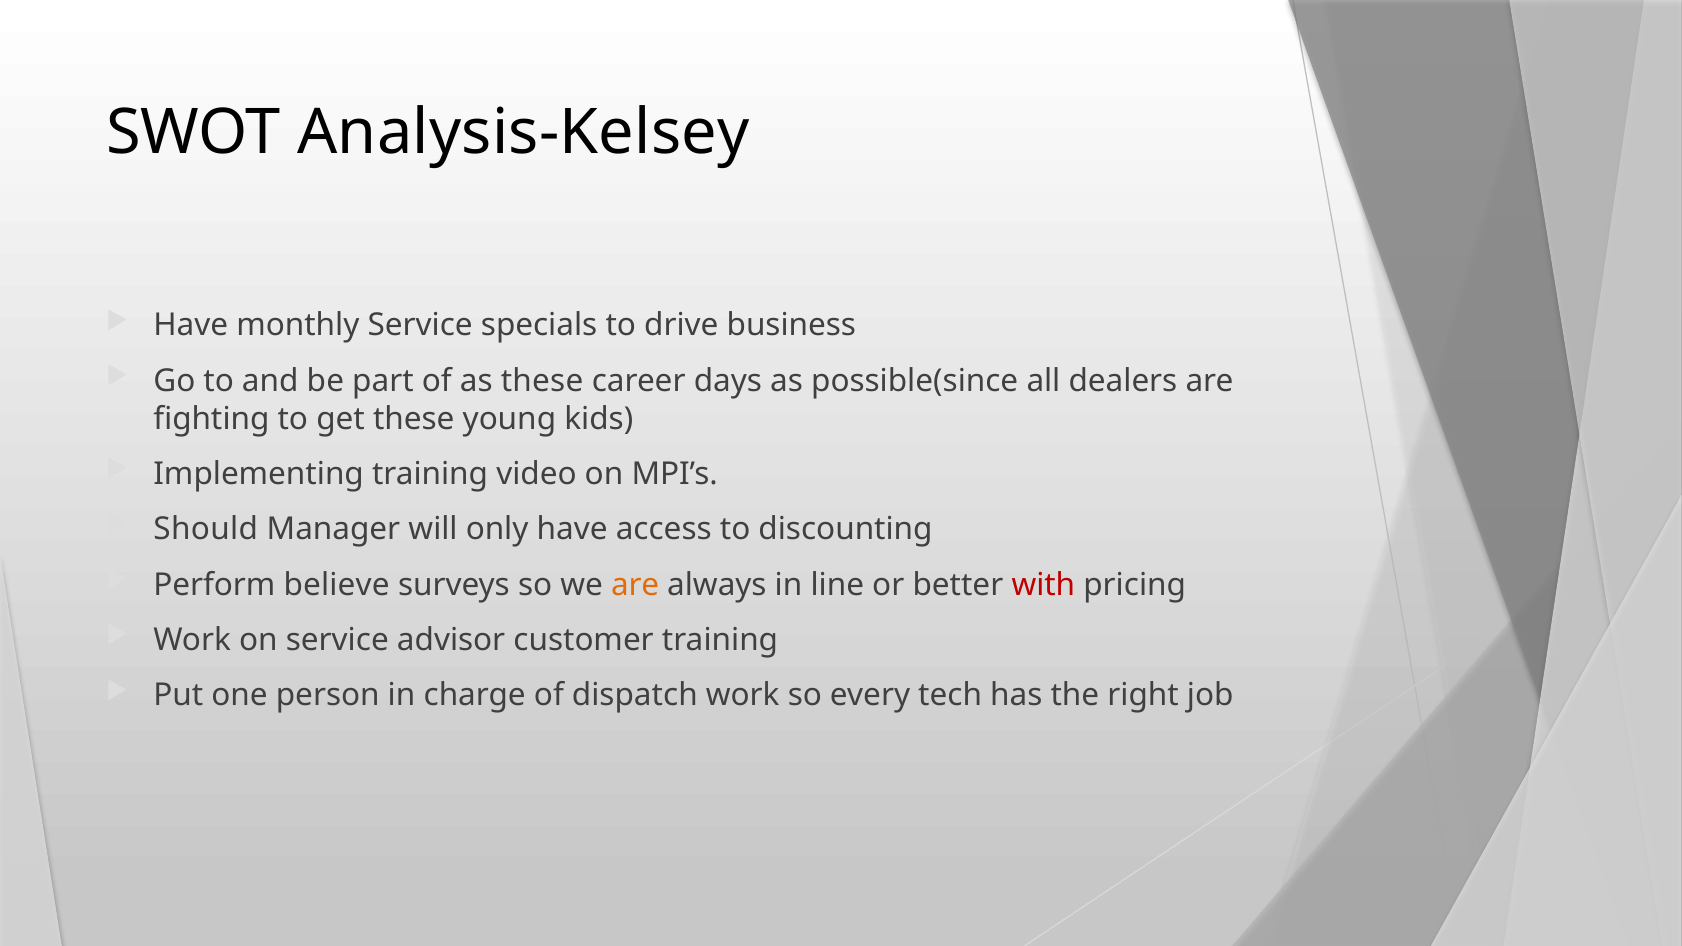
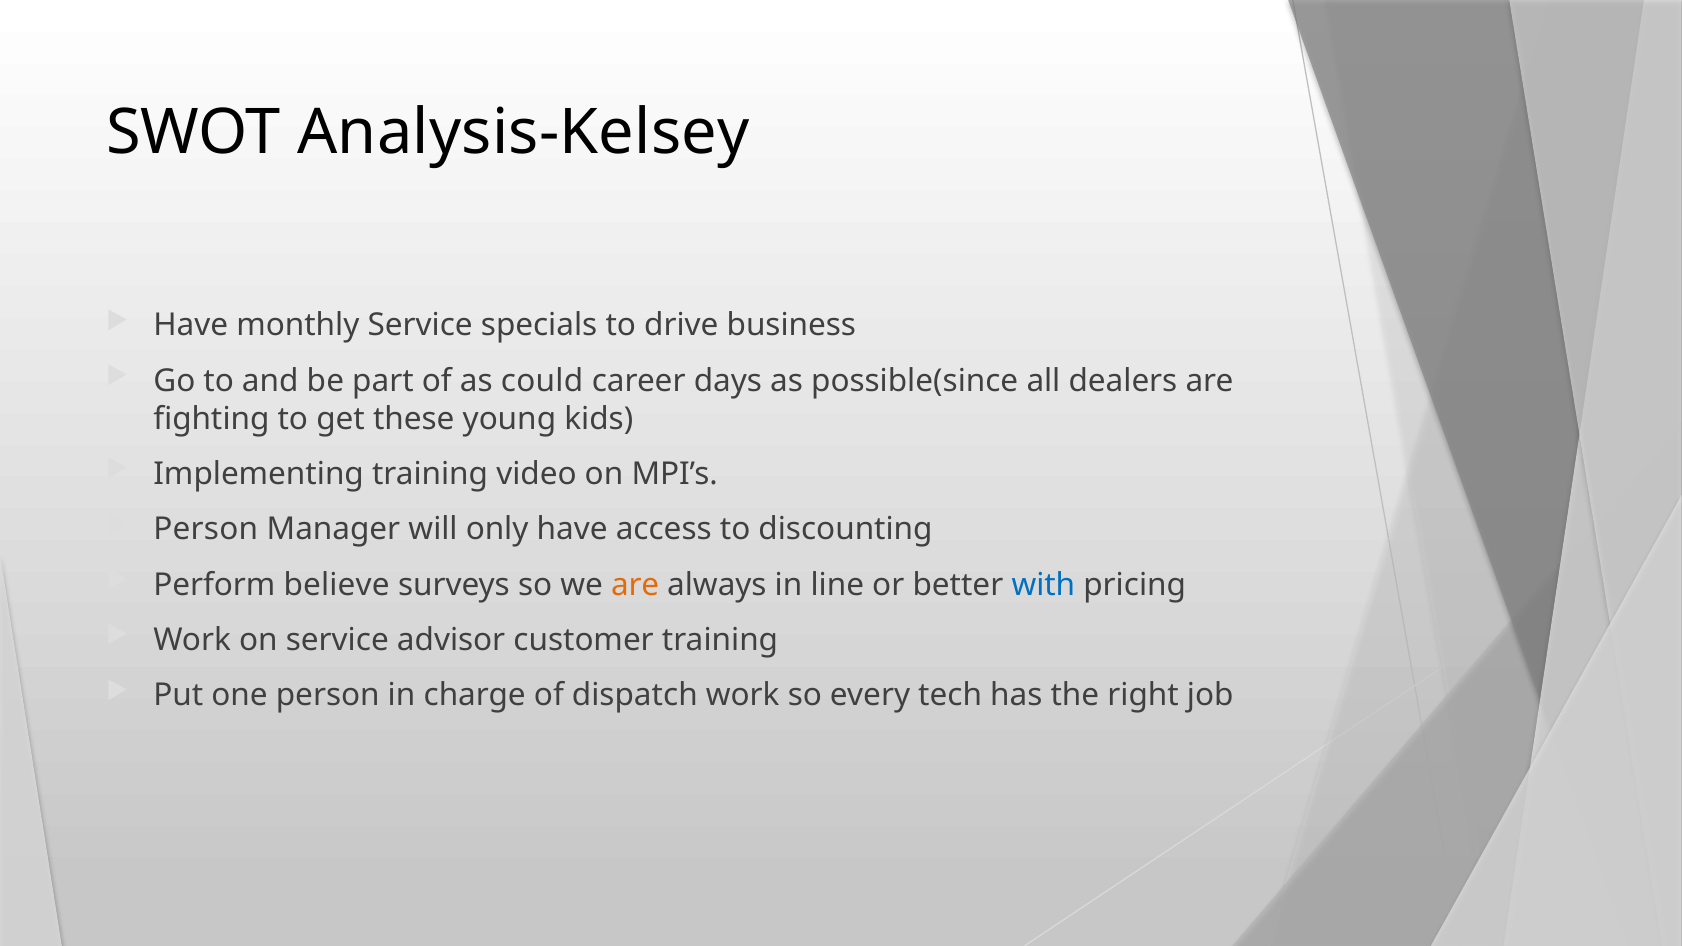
as these: these -> could (542, 381)
Should: Should -> Person (206, 529)
with colour: red -> blue (1043, 585)
